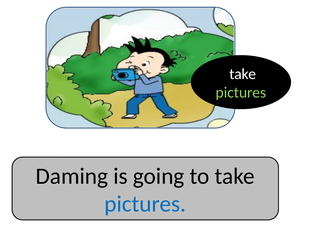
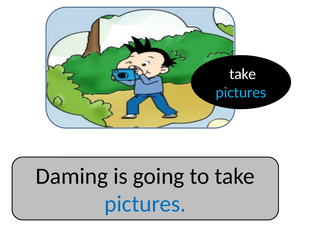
pictures colour: light green -> light blue (241, 93)
